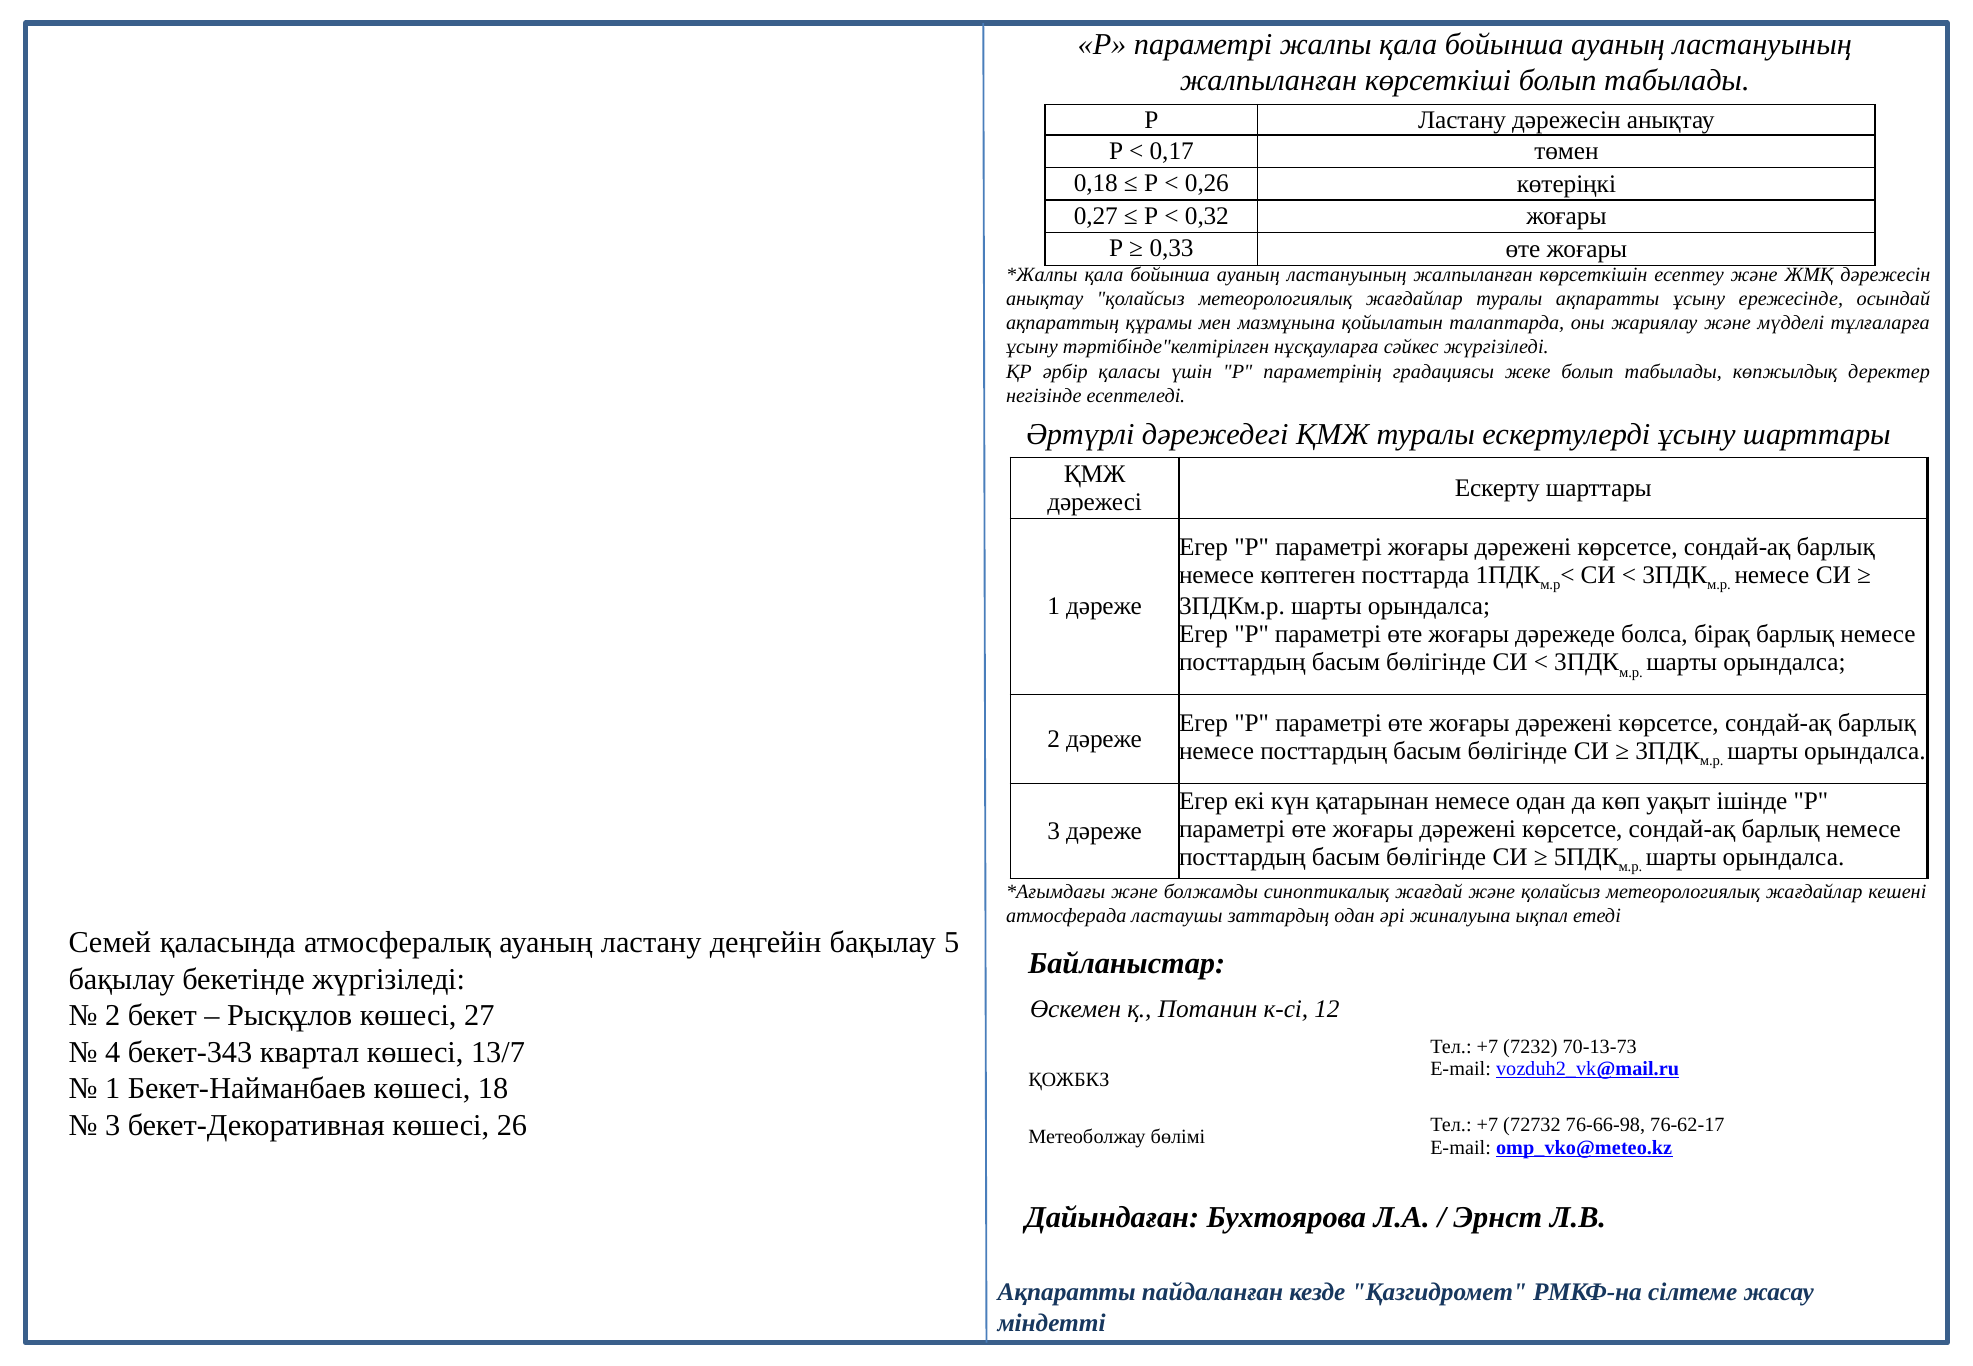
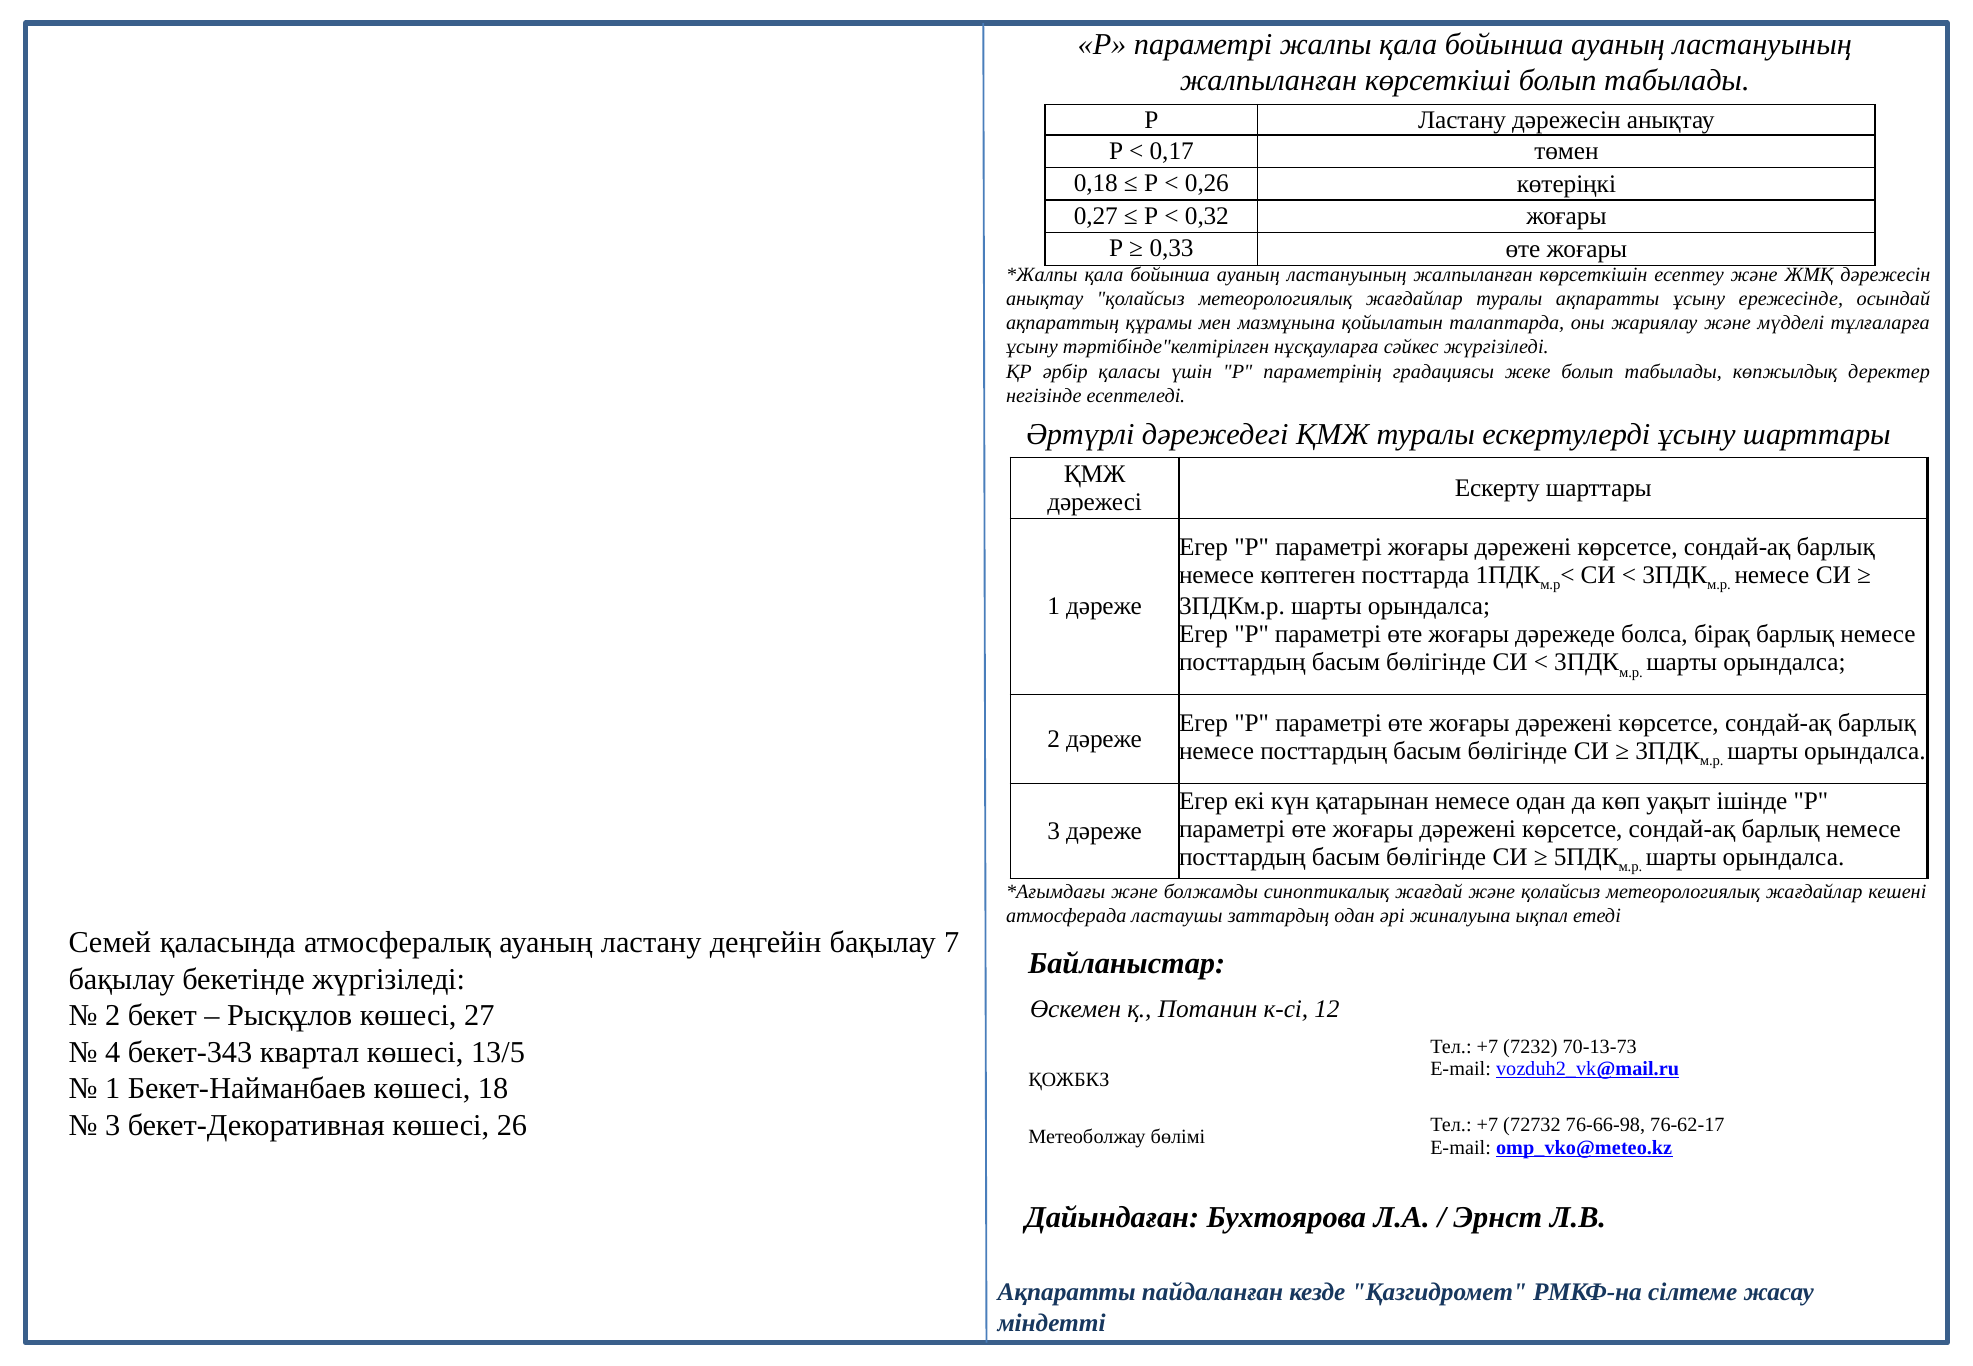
5: 5 -> 7 (952, 943)
13/7: 13/7 -> 13/5 (498, 1052)
